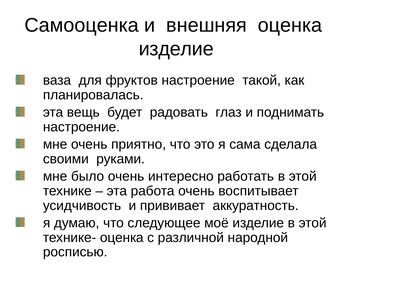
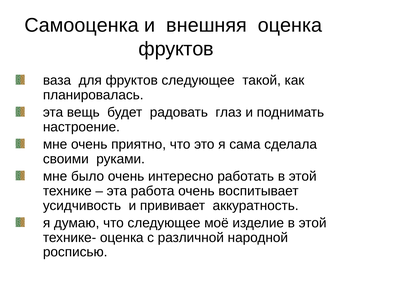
изделие: изделие -> фруктов (176, 49)
фруктов настроение: настроение -> следующее (198, 80)
